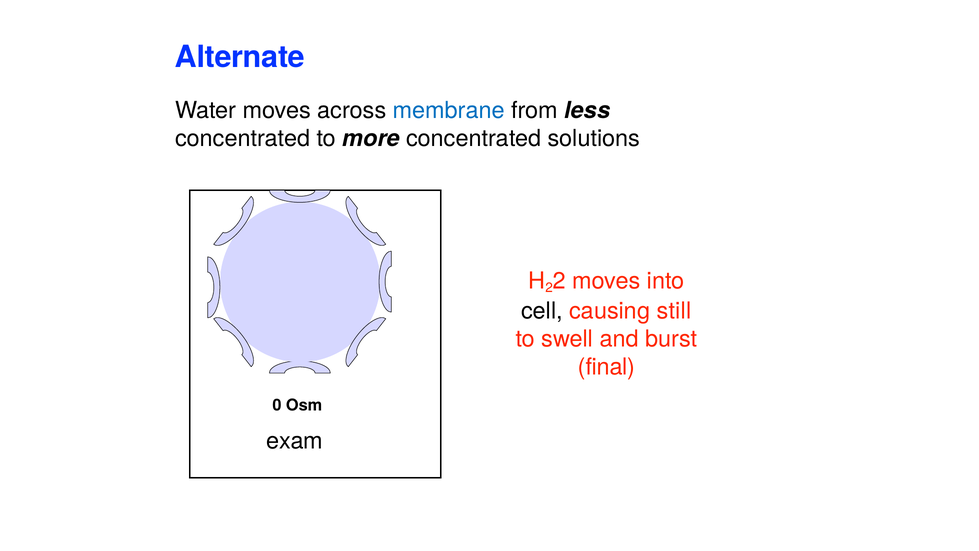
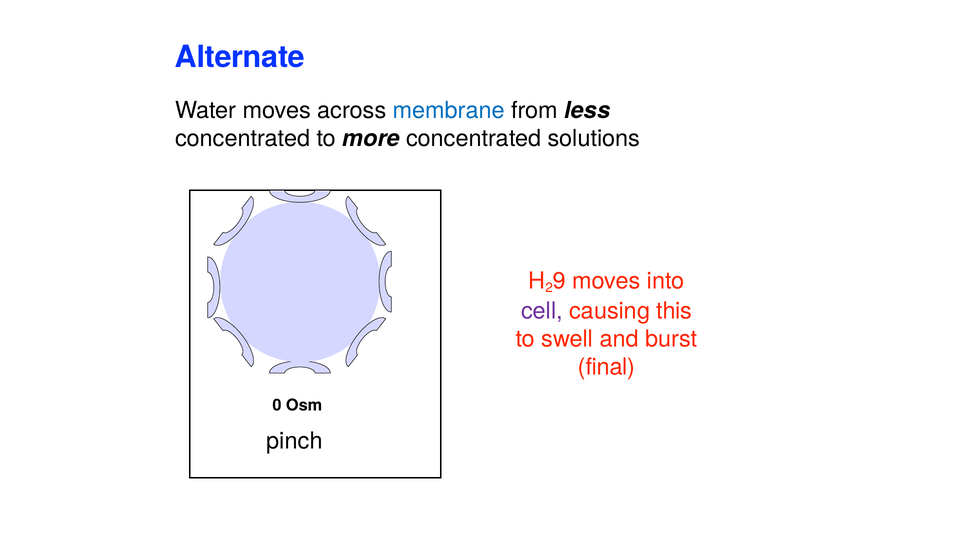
2: 2 -> 9 (559, 281)
cell colour: black -> purple (542, 311)
still: still -> this (674, 311)
exam: exam -> pinch (294, 441)
